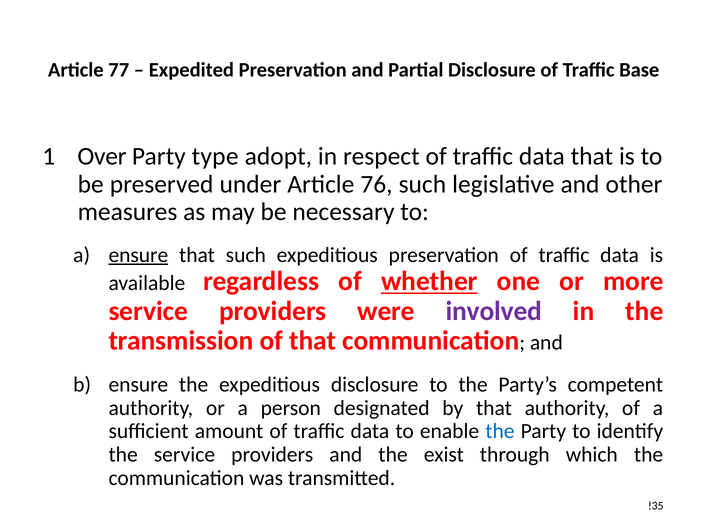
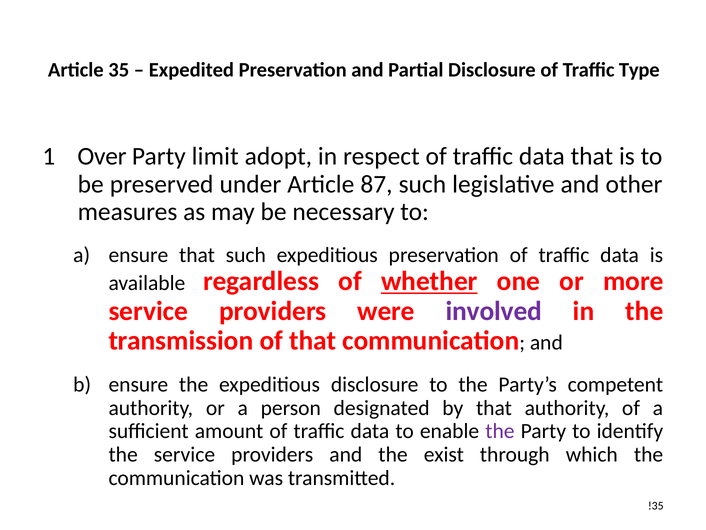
77: 77 -> 35 (119, 70)
Base: Base -> Type (639, 70)
type: type -> limit (215, 156)
76: 76 -> 87 (377, 184)
ensure underline: present -> none (138, 255)
the colour: blue -> purple (500, 431)
